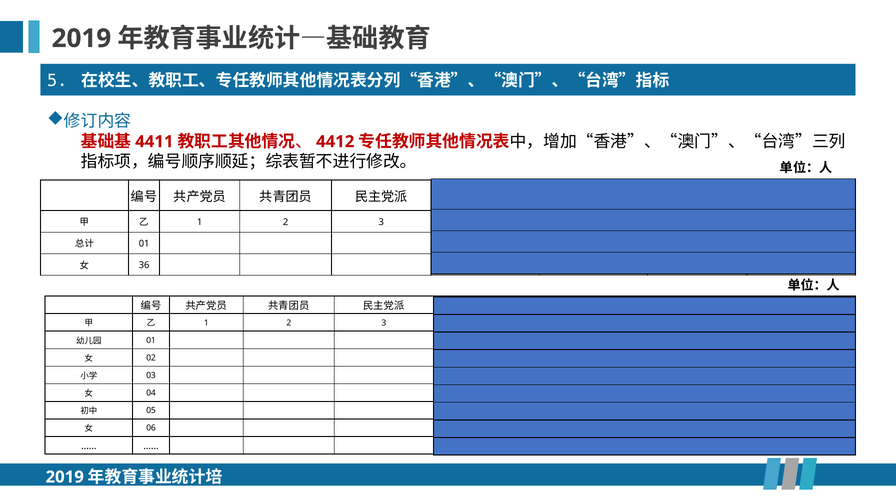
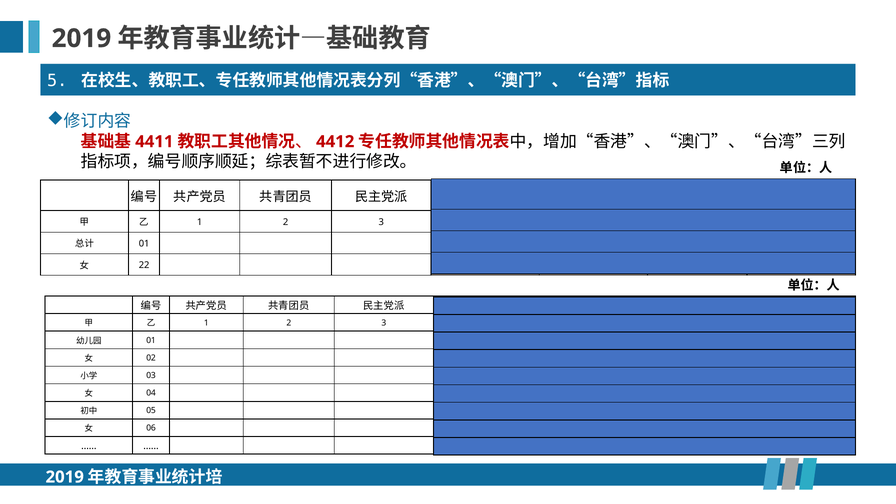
36: 36 -> 22 (144, 265)
